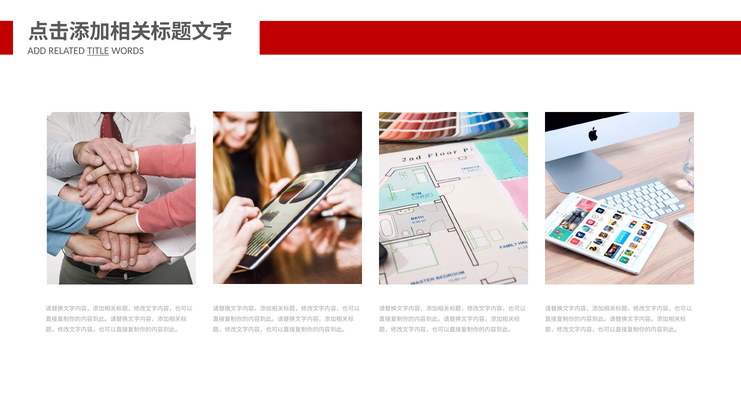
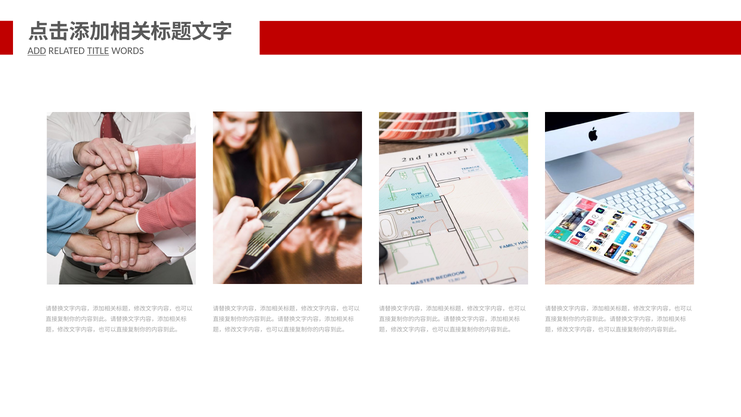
ADD underline: none -> present (37, 51)
